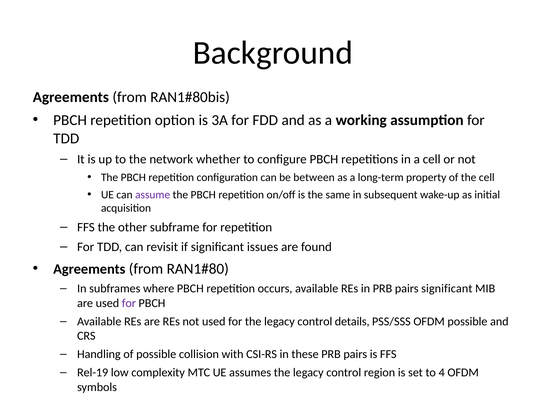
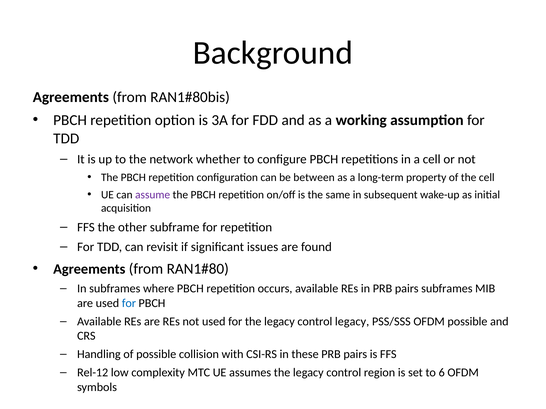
pairs significant: significant -> subframes (447, 289)
for colour: purple -> blue (129, 304)
control details: details -> legacy (352, 322)
Rel-19: Rel-19 -> Rel-12 (93, 373)
4: 4 -> 6 (442, 373)
